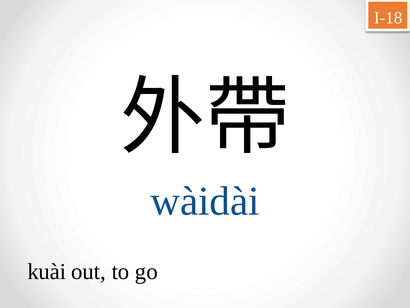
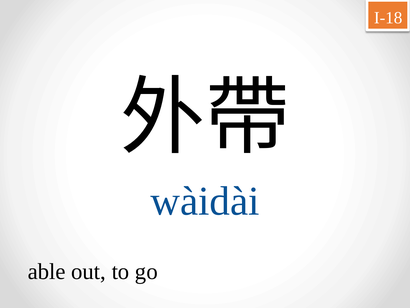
kuài: kuài -> able (47, 271)
